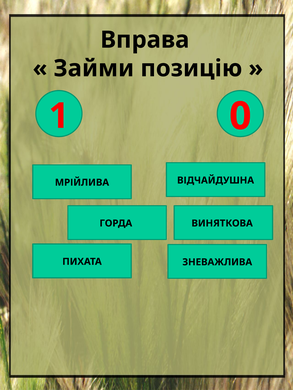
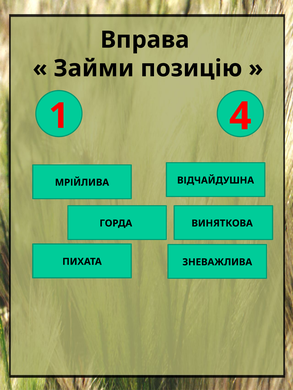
0: 0 -> 4 (240, 117)
